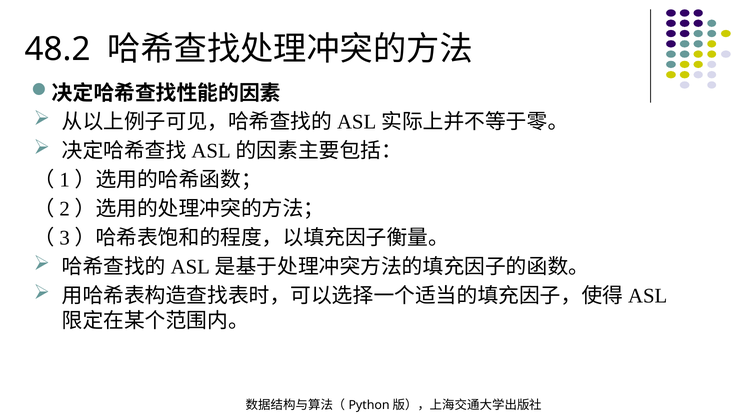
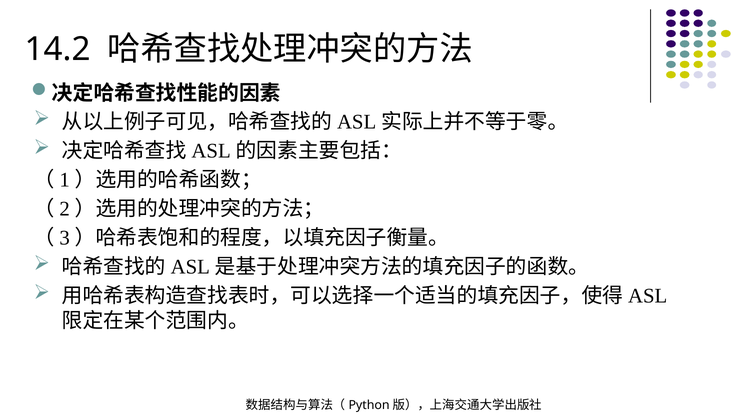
48.2: 48.2 -> 14.2 (58, 49)
